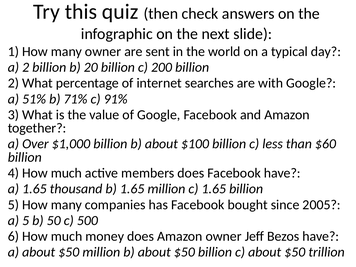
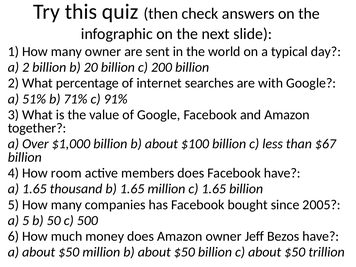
$60: $60 -> $67 (326, 144)
4 How much: much -> room (66, 173)
